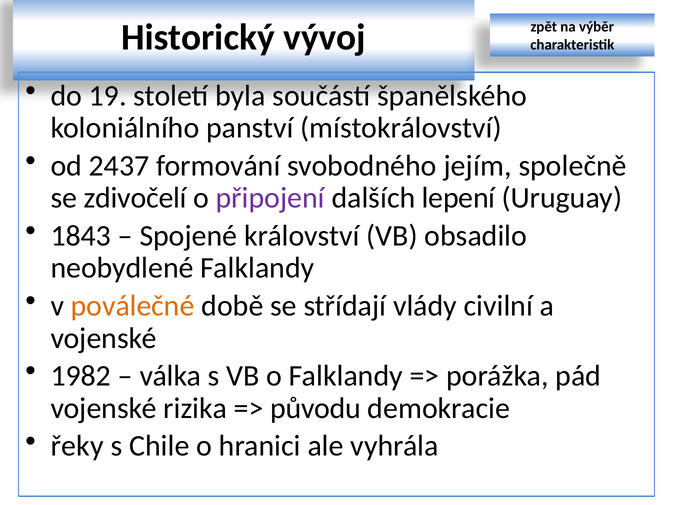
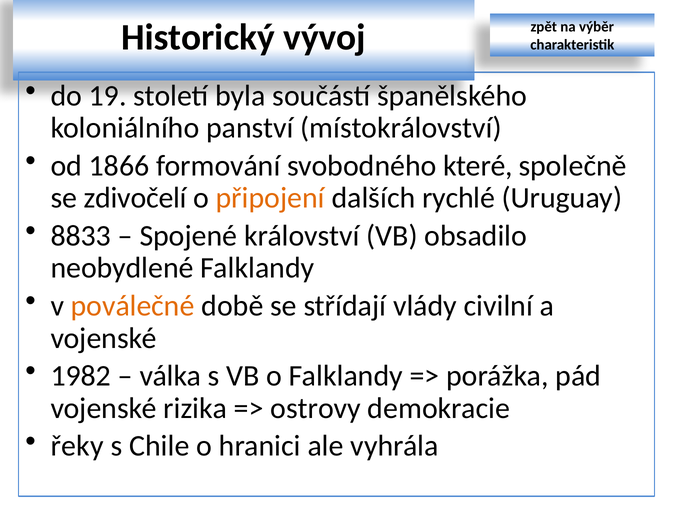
2437: 2437 -> 1866 (119, 166)
jejím: jejím -> které (478, 166)
připojení colour: purple -> orange (270, 198)
lepení: lepení -> rychlé (459, 198)
1843: 1843 -> 8833 (81, 236)
původu: původu -> ostrovy (316, 408)
